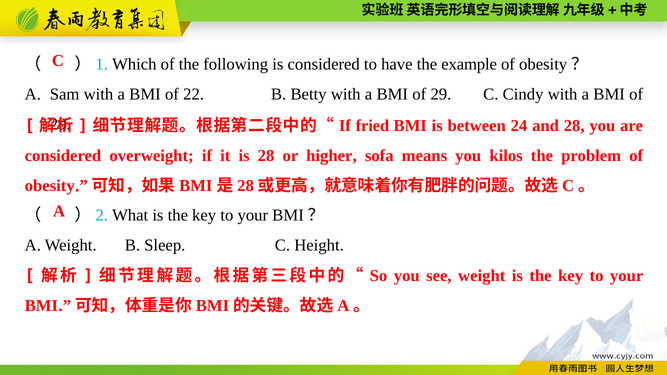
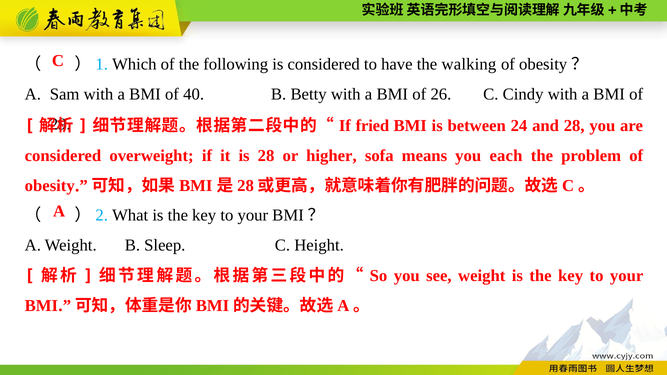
example: example -> walking (469, 65)
22: 22 -> 40 (194, 95)
29: 29 -> 26 (441, 95)
kilos: kilos -> each (506, 156)
